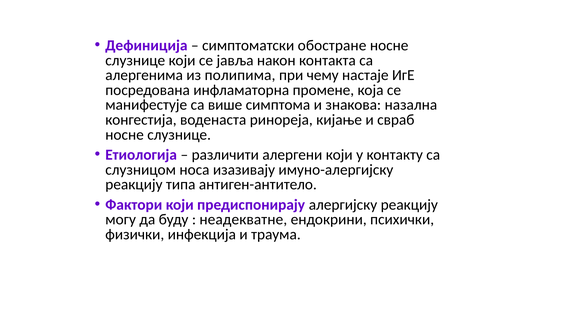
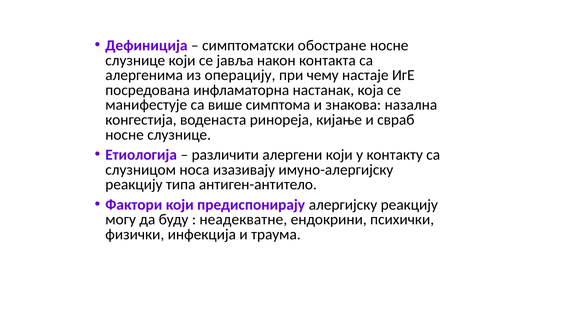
полипима: полипима -> операцију (240, 75)
промене: промене -> настанак (323, 90)
